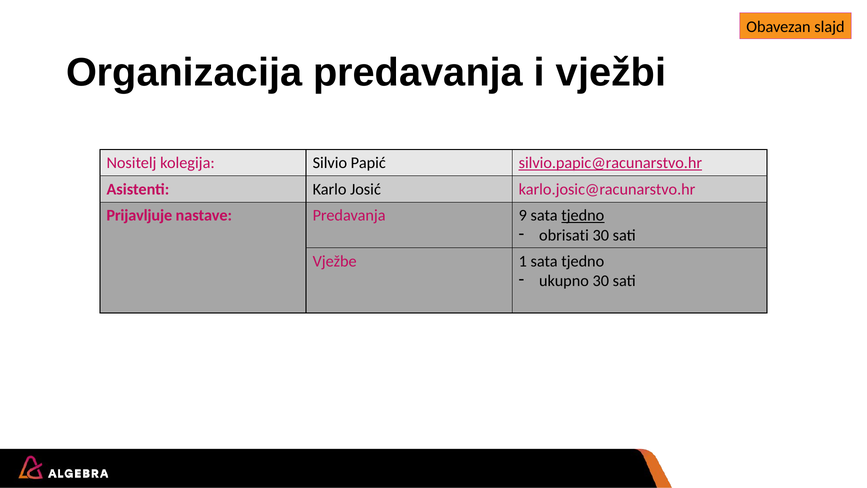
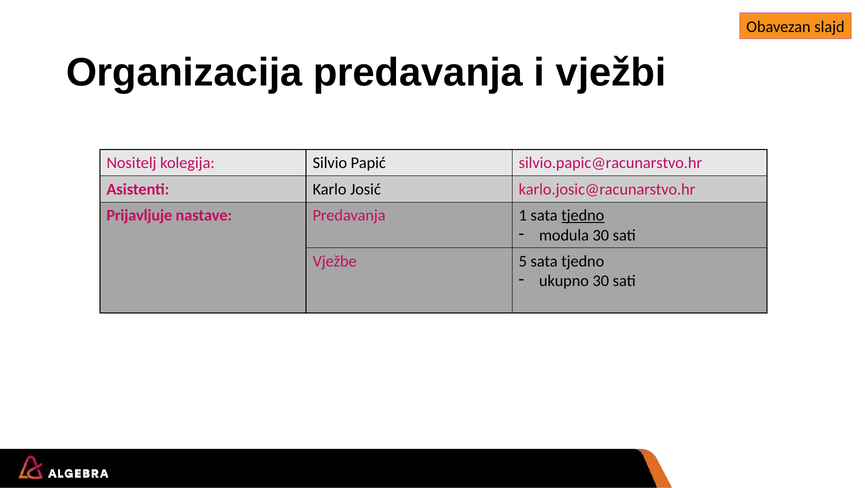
silvio.papic@racunarstvo.hr underline: present -> none (610, 163)
9: 9 -> 1 (523, 215)
obrisati: obrisati -> modula (564, 235)
1: 1 -> 5 (523, 261)
